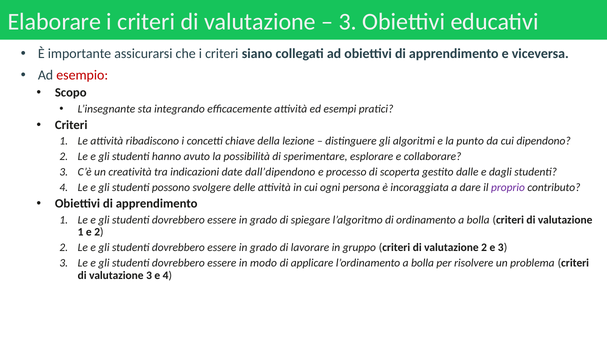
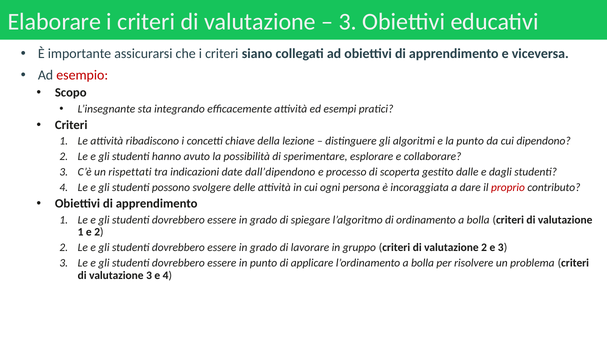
creatività: creatività -> rispettati (130, 172)
proprio colour: purple -> red (508, 187)
in modo: modo -> punto (264, 263)
